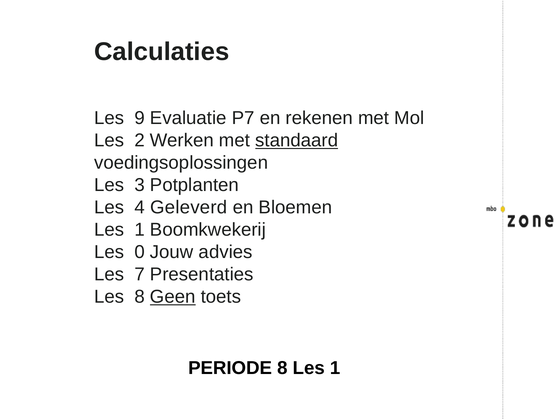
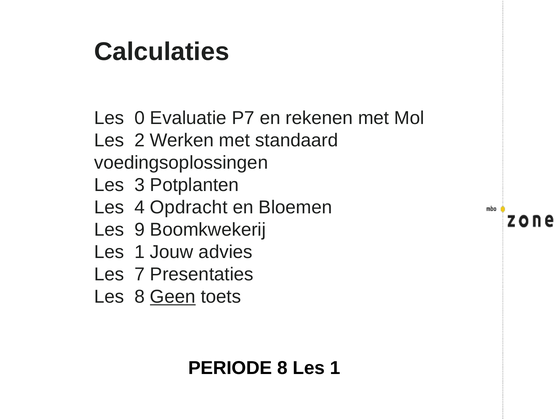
9: 9 -> 0 (140, 118)
standaard underline: present -> none (297, 140)
Geleverd: Geleverd -> Opdracht (189, 208)
1: 1 -> 9 (140, 230)
0: 0 -> 1 (140, 252)
